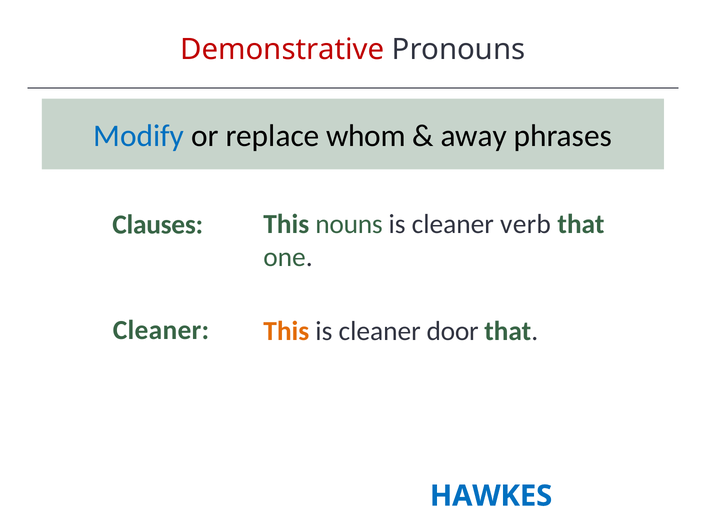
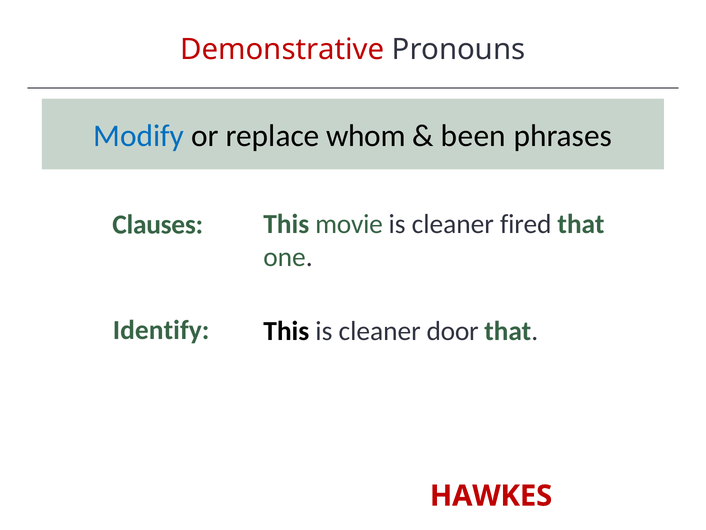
away: away -> been (473, 136)
nouns: nouns -> movie (349, 224)
verb: verb -> fired (526, 224)
Cleaner: Cleaner -> Identify (161, 330)
This colour: orange -> black (286, 331)
HAWKES colour: blue -> red (491, 495)
